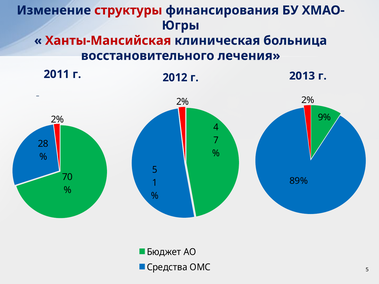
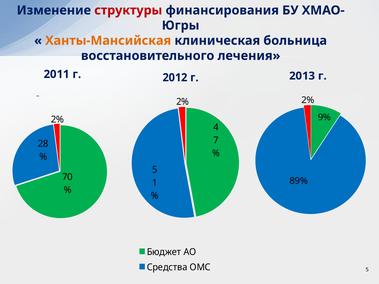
Ханты-Мансийская colour: red -> orange (108, 41)
